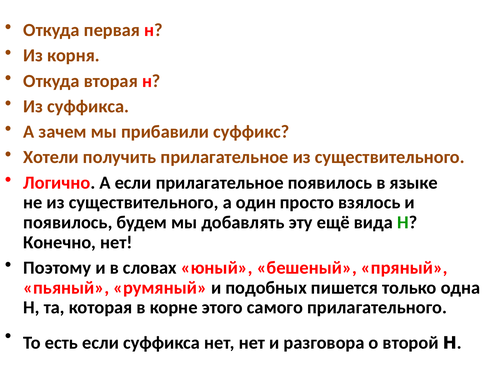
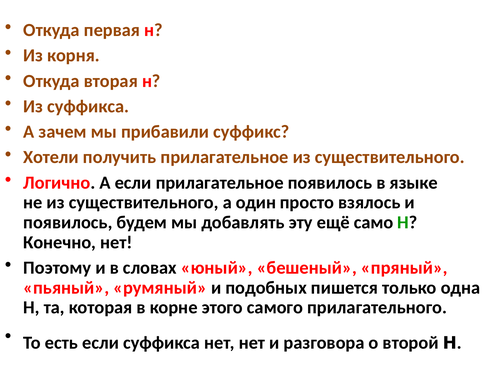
вида: вида -> само (374, 222)
